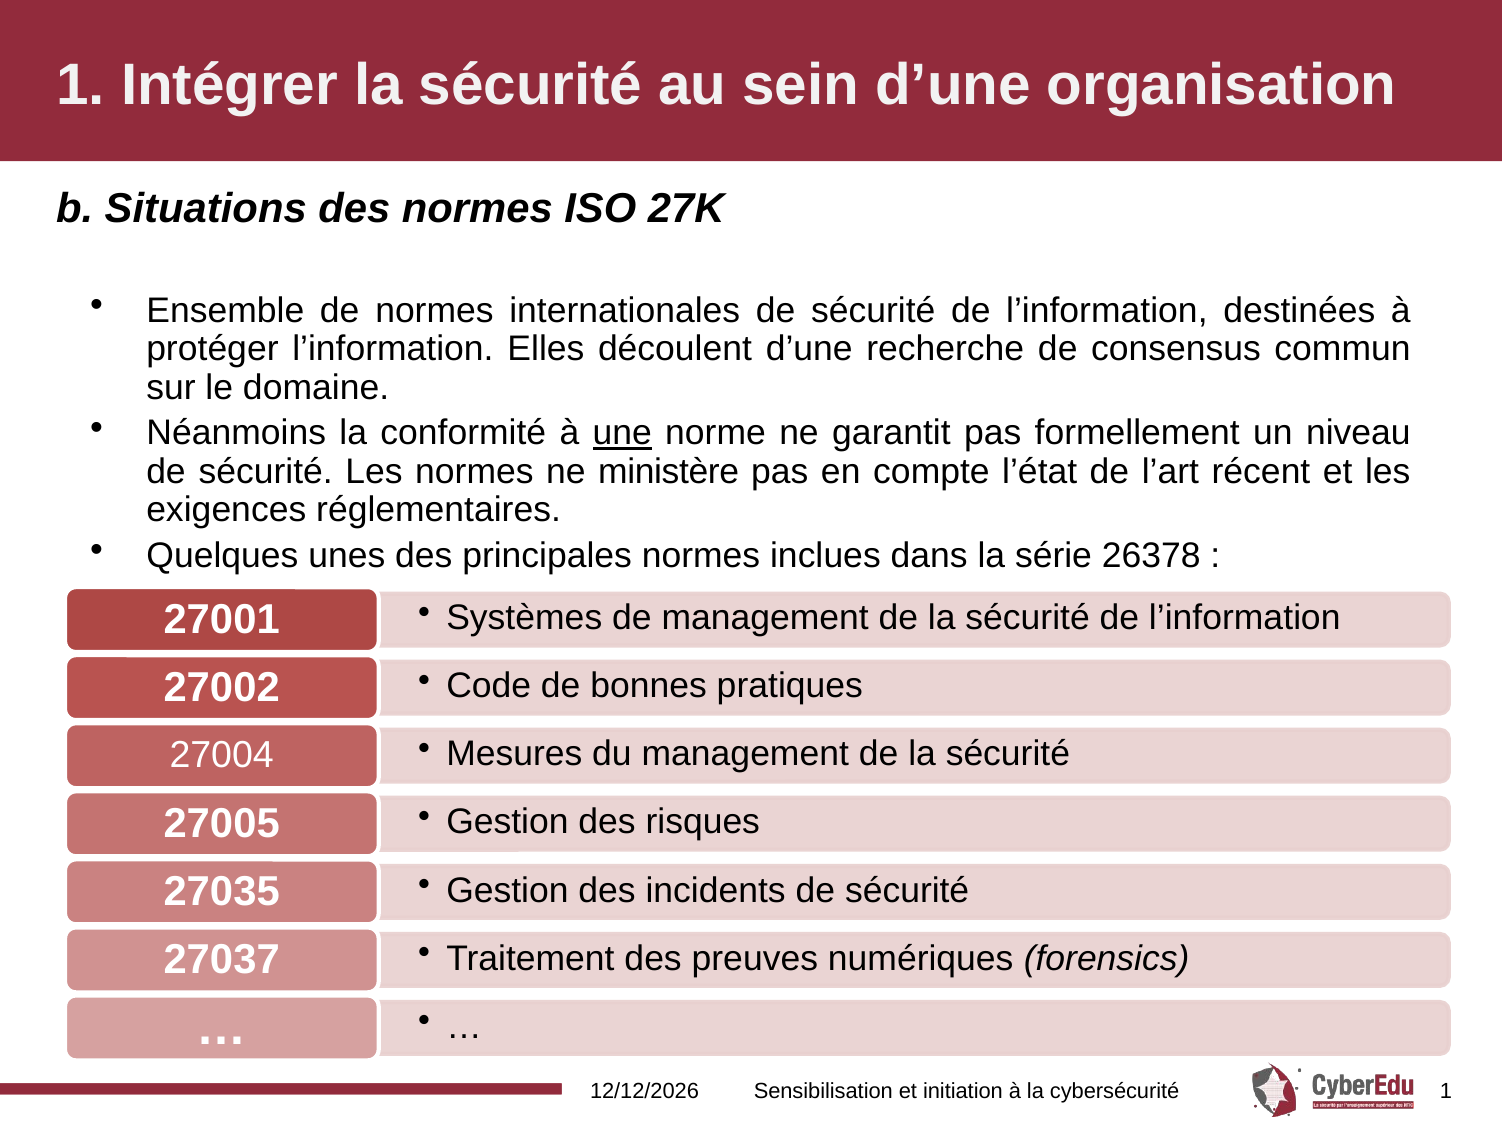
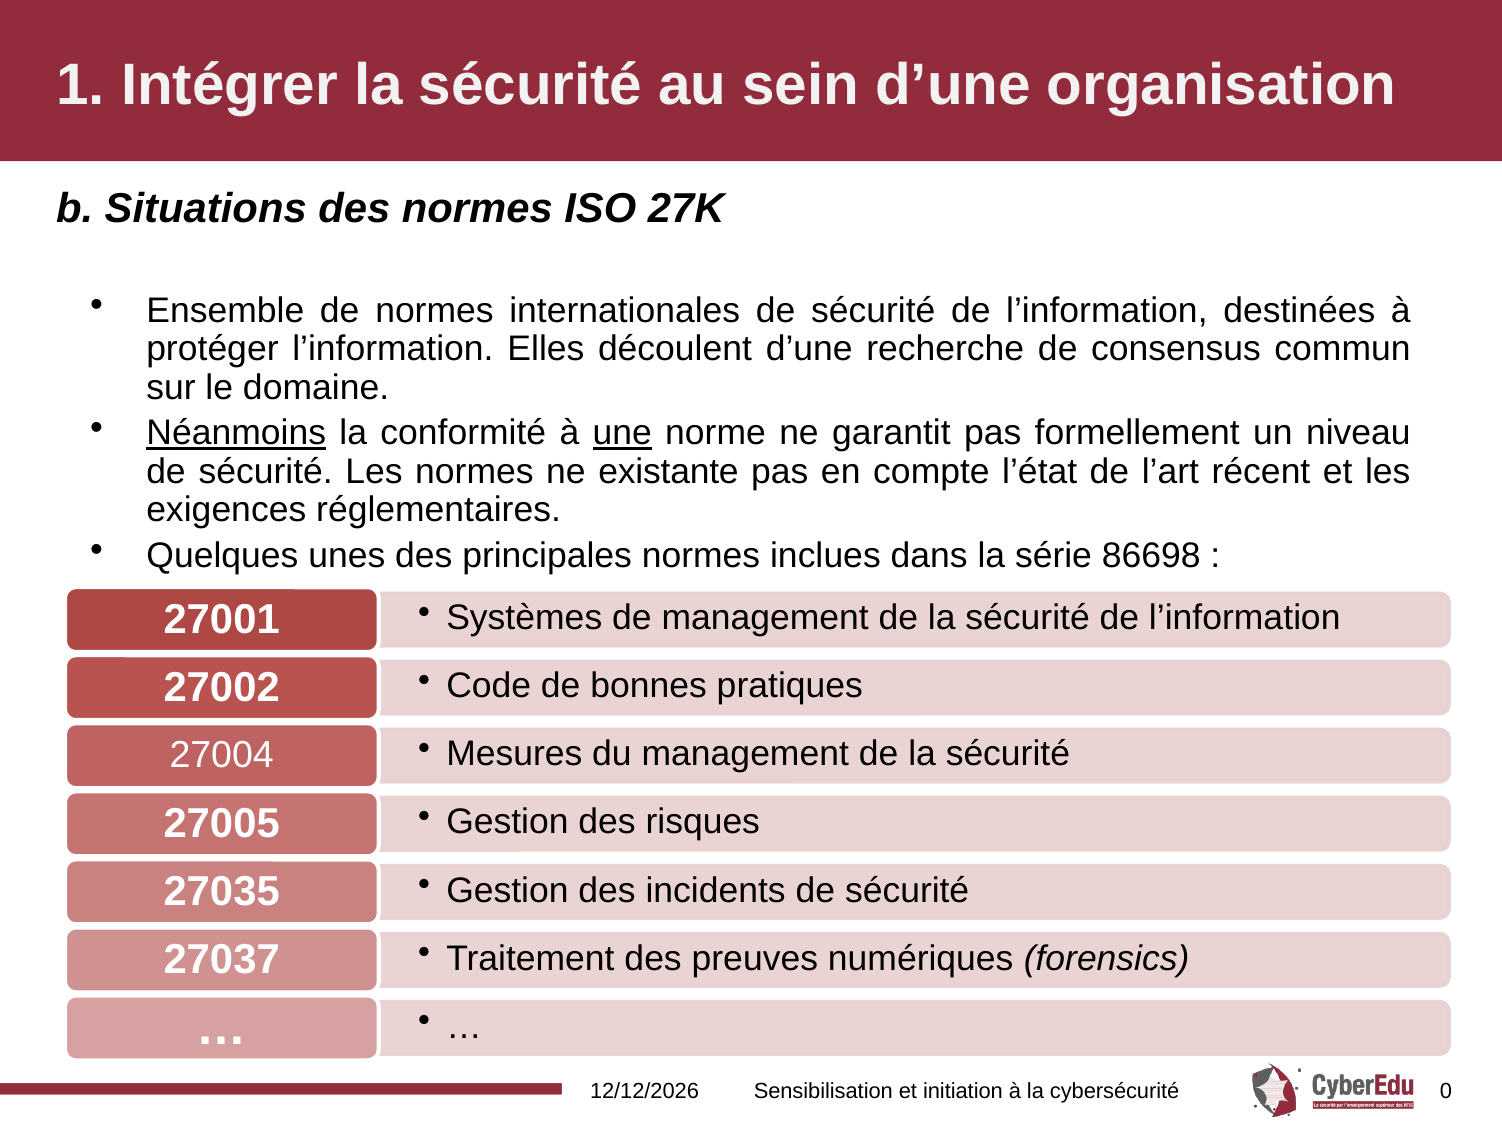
Néanmoins underline: none -> present (236, 433)
ministère: ministère -> existante (669, 471)
26378: 26378 -> 86698 (1151, 555)
cybersécurité 1: 1 -> 0 (1446, 1091)
